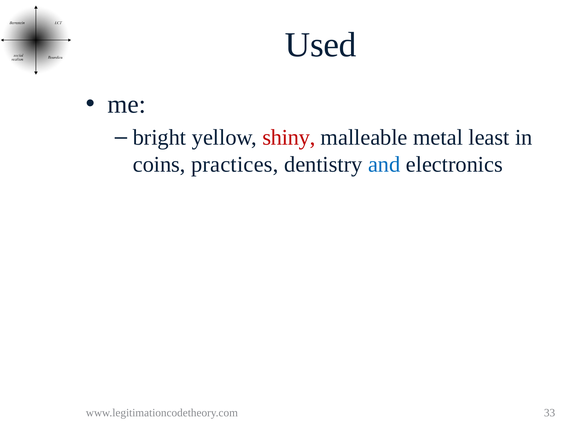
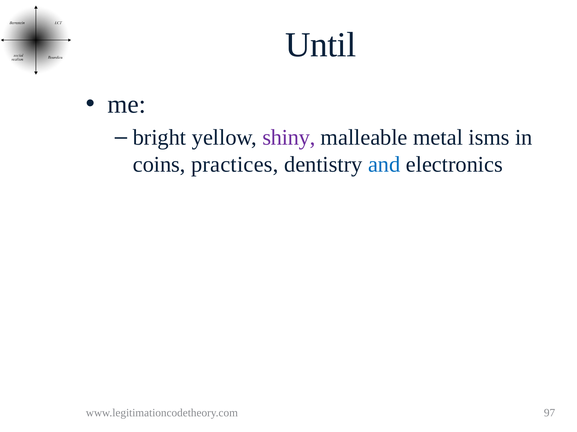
Used: Used -> Until (321, 45)
shiny colour: red -> purple (289, 138)
least: least -> isms (489, 138)
33: 33 -> 97 (550, 413)
